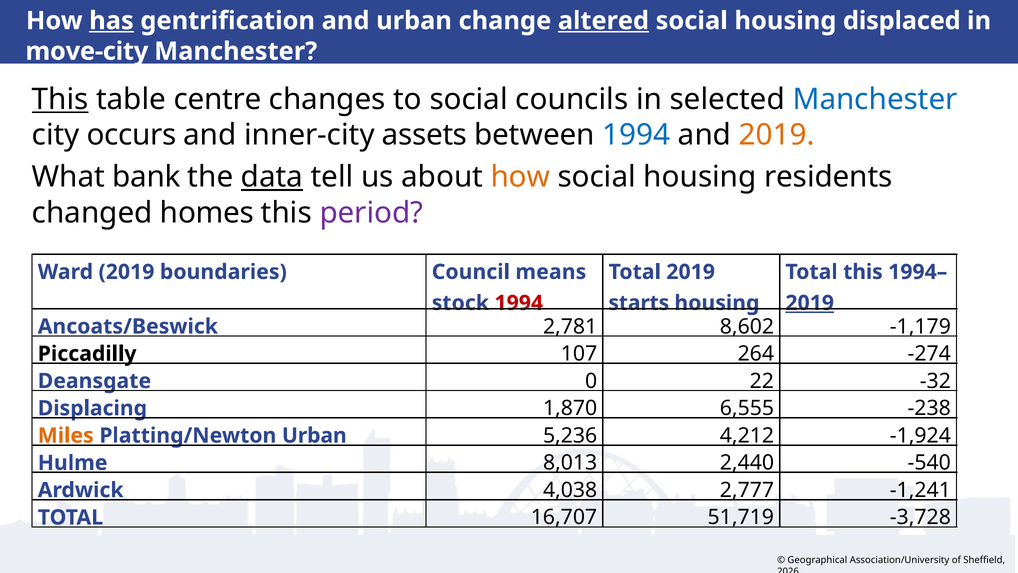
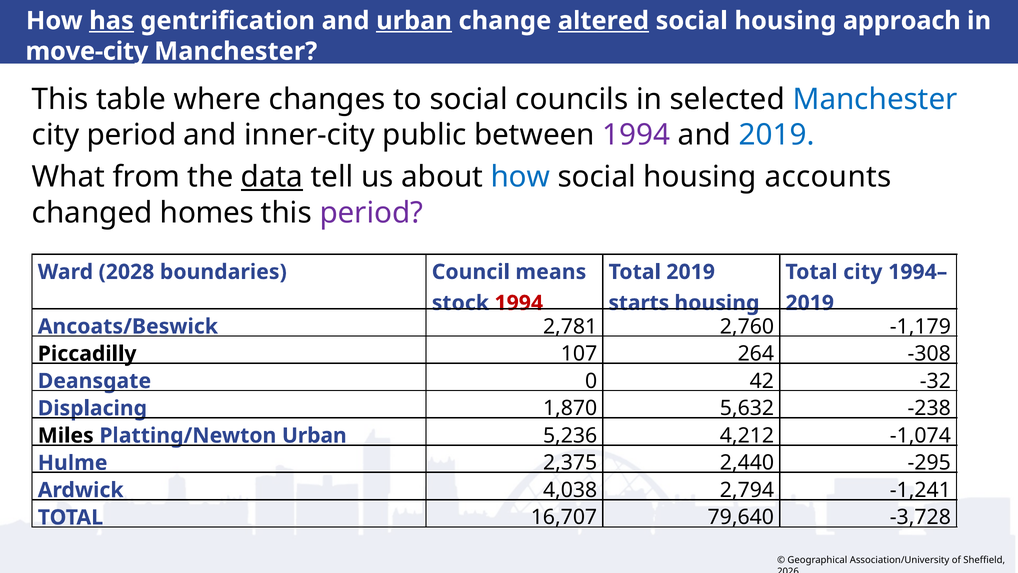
urban underline: none -> present (414, 21)
displaced: displaced -> approach (902, 21)
This underline: present -> none (60, 99)
centre: centre -> where (218, 99)
city occurs: occurs -> period (132, 135)
assets: assets -> public (424, 135)
1994 colour: blue -> purple (636, 135)
2019 colour: orange -> blue (777, 135)
bank: bank -> from (146, 177)
how colour: orange -> blue (520, 177)
residents: residents -> accounts (828, 177)
Ward 2019: 2019 -> 2028 (126, 272)
Total this: this -> city (863, 272)
2019 underline: present -> none (810, 303)
8,602: 8,602 -> 2,760 (747, 326)
-274: -274 -> -308 (929, 354)
22: 22 -> 42 (762, 381)
6,555: 6,555 -> 5,632 (747, 408)
Miles colour: orange -> black (66, 435)
-1,924: -1,924 -> -1,074 (920, 435)
8,013: 8,013 -> 2,375 (570, 463)
-540: -540 -> -295 (929, 463)
2,777: 2,777 -> 2,794 (747, 490)
51,719: 51,719 -> 79,640 (741, 517)
